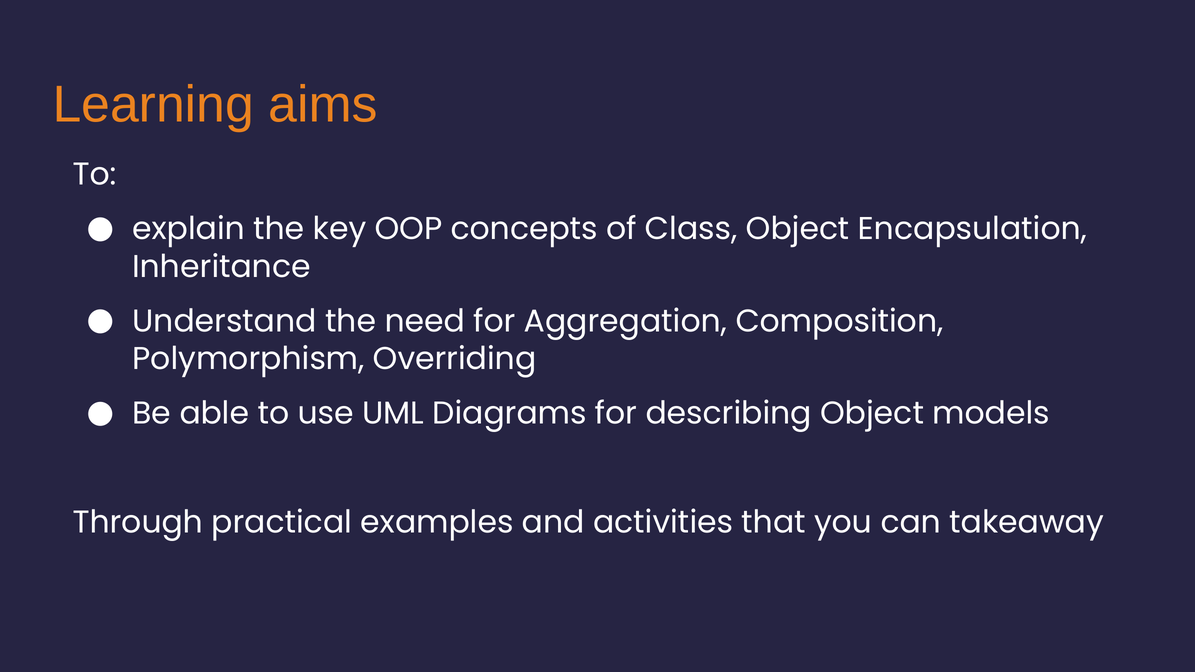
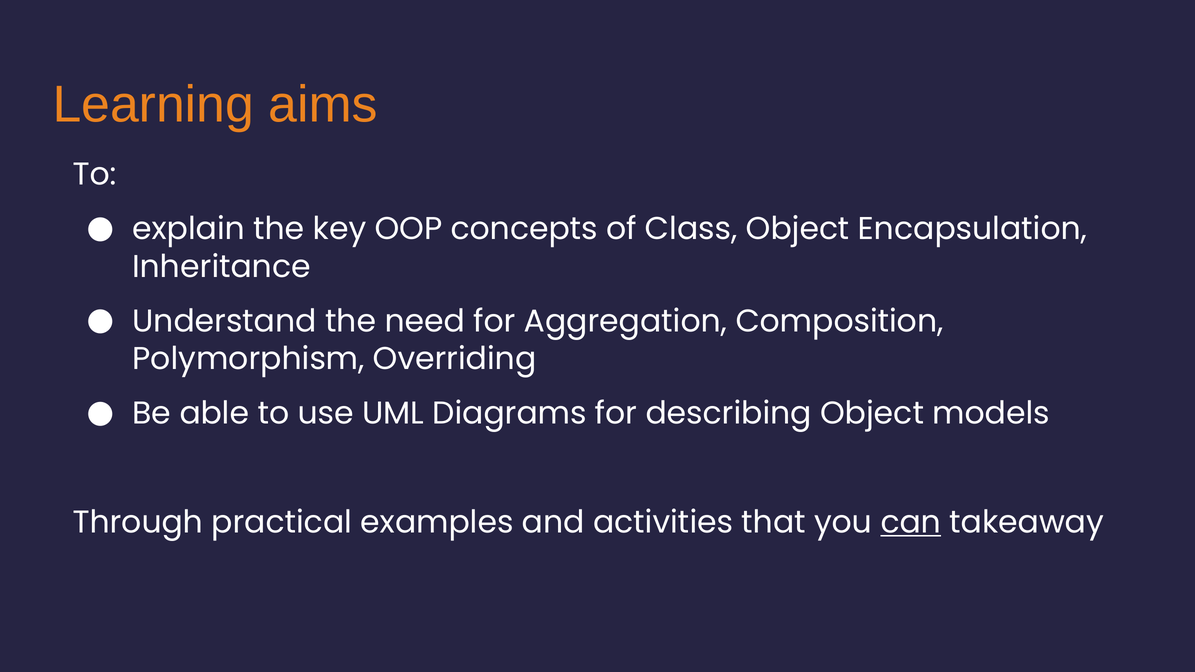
can underline: none -> present (911, 522)
